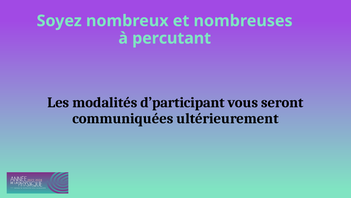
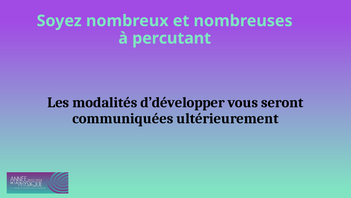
d’participant: d’participant -> d’développer (183, 102)
